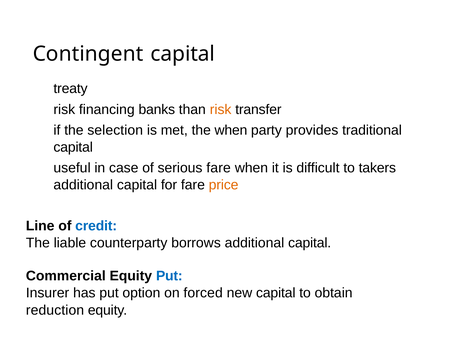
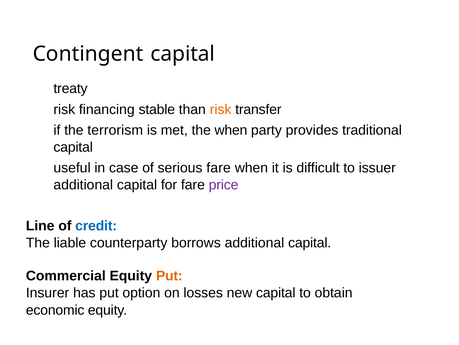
banks: banks -> stable (157, 109)
selection: selection -> terrorism (115, 130)
takers: takers -> issuer (377, 168)
price colour: orange -> purple (224, 185)
Put colour: blue -> orange (169, 276)
forced: forced -> losses (203, 293)
reduction: reduction -> economic (55, 310)
